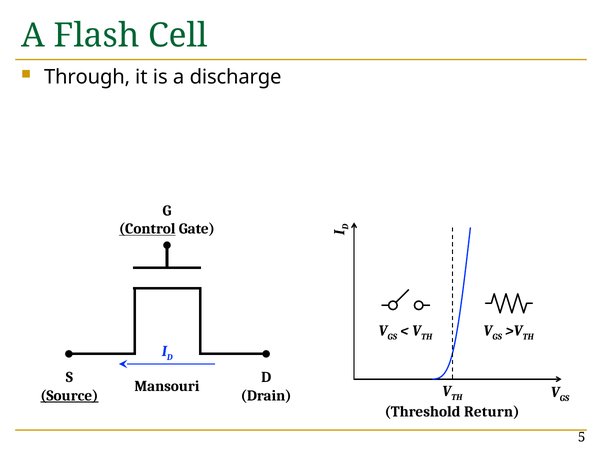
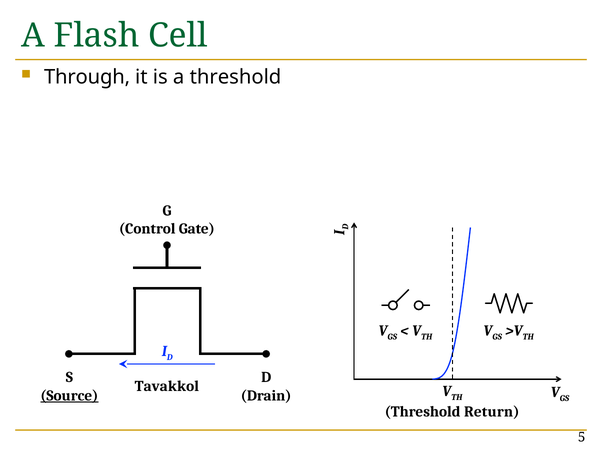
a discharge: discharge -> threshold (236, 77)
Control underline: present -> none (147, 229)
Mansouri: Mansouri -> Tavakkol (167, 387)
